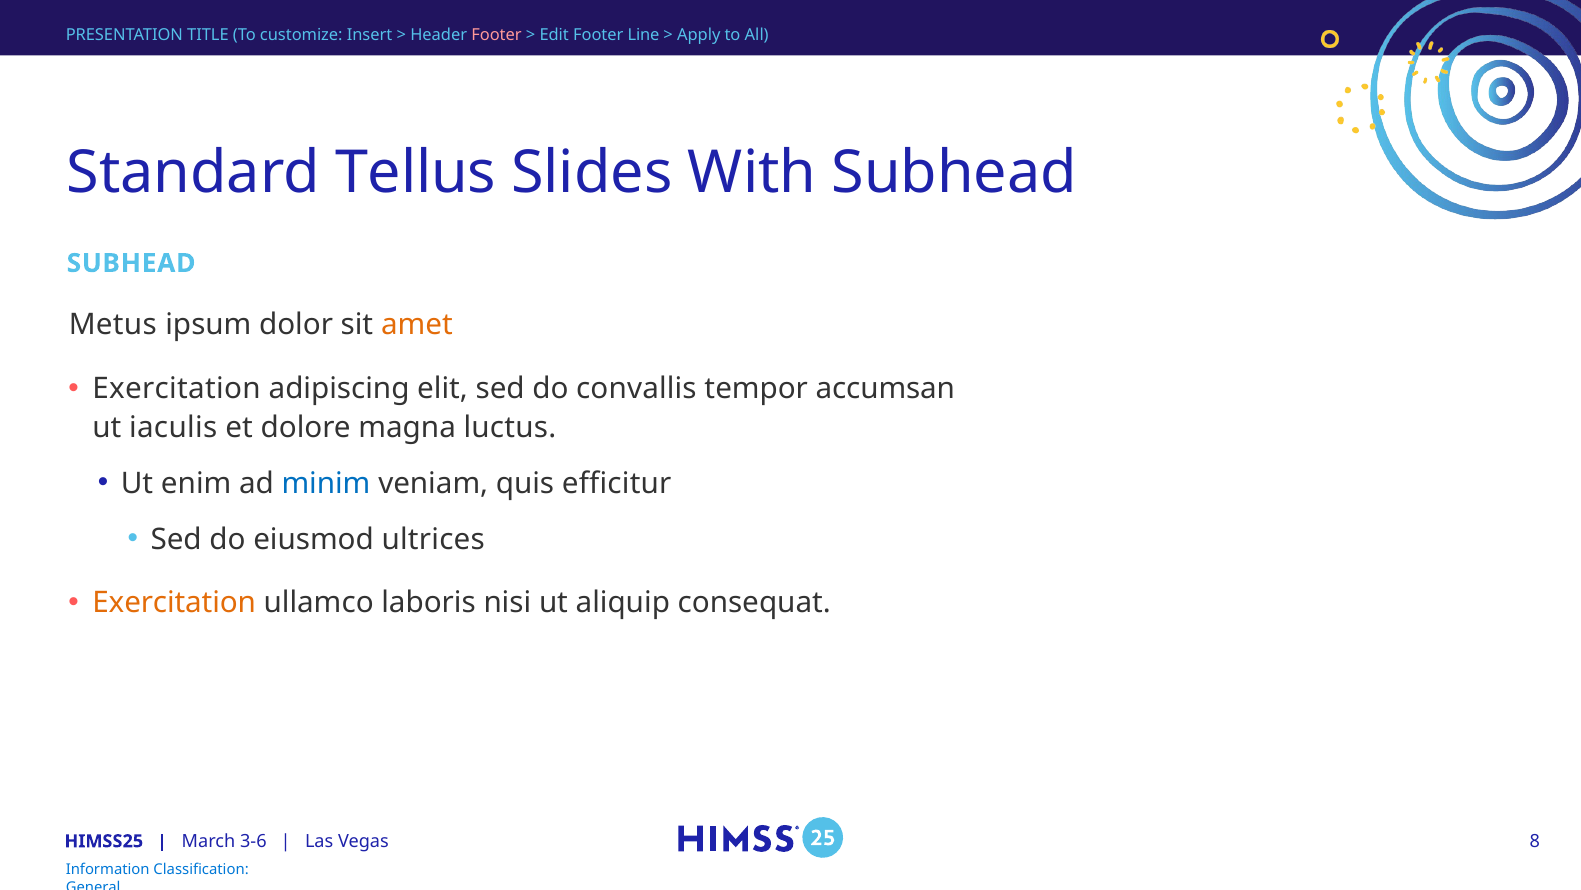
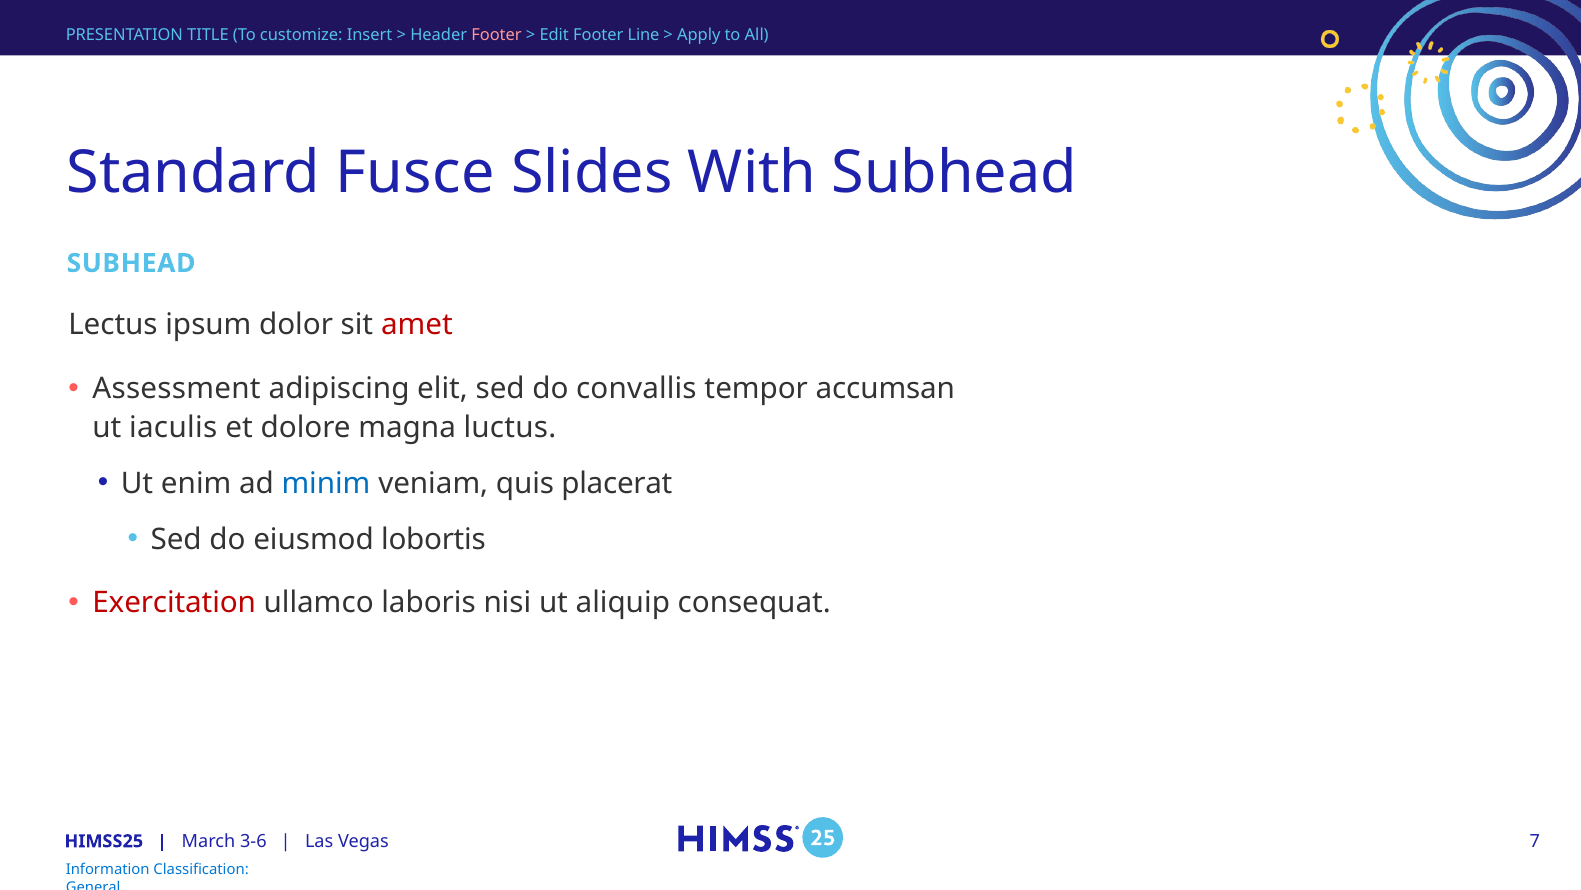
Tellus: Tellus -> Fusce (415, 173)
Metus: Metus -> Lectus (113, 325)
amet colour: orange -> red (417, 325)
Exercitation: Exercitation -> Assessment (176, 389)
efficitur: efficitur -> placerat (617, 483)
ultrices: ultrices -> lobortis (433, 539)
Exercitation colour: orange -> red (174, 603)
8: 8 -> 7 (1535, 841)
